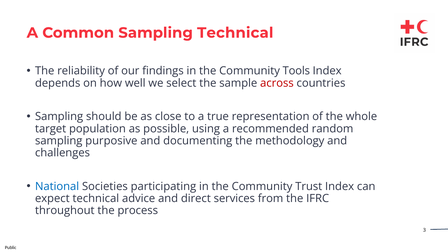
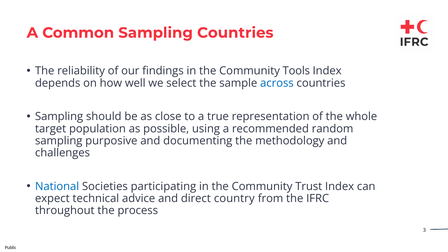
Sampling Technical: Technical -> Countries (235, 33)
across colour: red -> blue (277, 83)
services: services -> country (234, 198)
